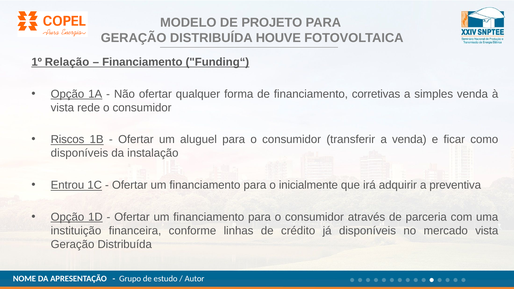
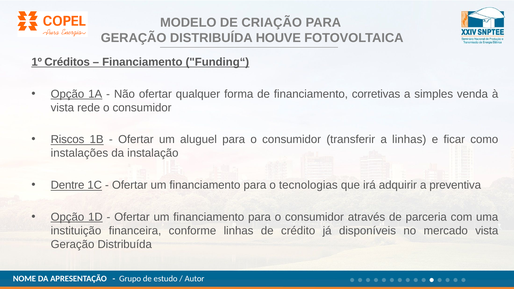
PROJETO: PROJETO -> CRIAÇÃO (272, 23)
Relação: Relação -> Créditos (67, 62)
a venda: venda -> linhas (409, 140)
disponíveis: disponíveis -> instalações (79, 153)
Entrou: Entrou -> Dentre (68, 185)
inicialmente: inicialmente -> tecnologias (308, 185)
